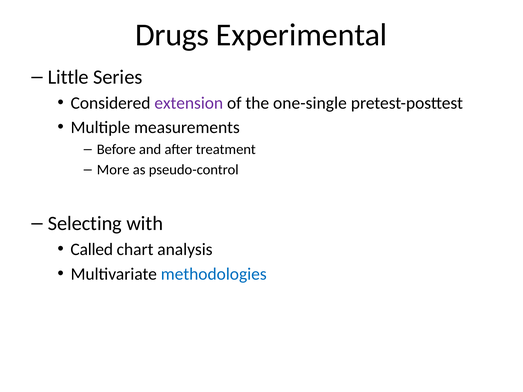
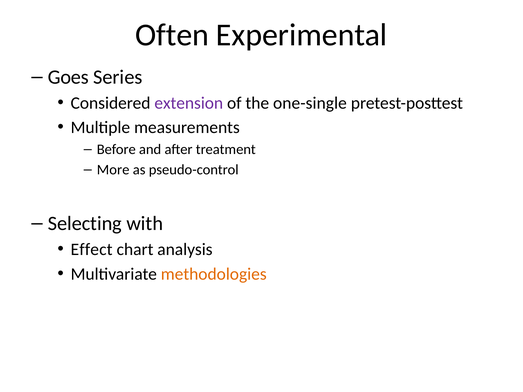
Drugs: Drugs -> Often (172, 35)
Little: Little -> Goes (68, 77)
Called: Called -> Effect (92, 250)
methodologies colour: blue -> orange (214, 274)
